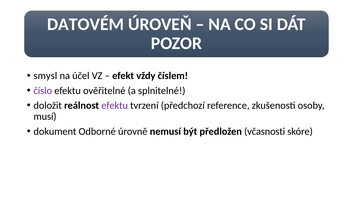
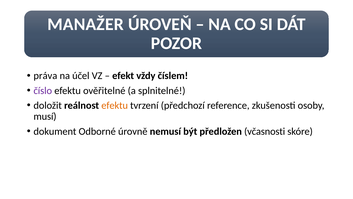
DATOVÉM: DATOVÉM -> MANAŽER (86, 24)
smysl: smysl -> práva (45, 76)
efektu colour: purple -> orange (115, 105)
